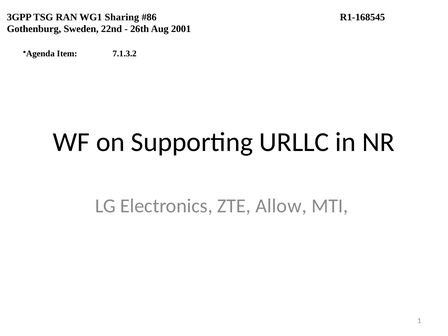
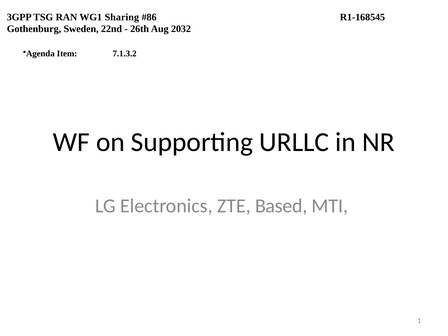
2001: 2001 -> 2032 (181, 29)
Allow: Allow -> Based (281, 206)
